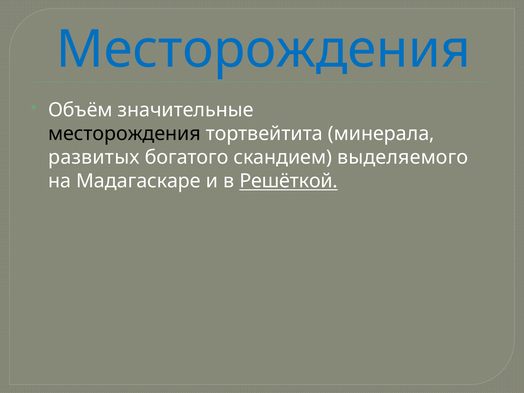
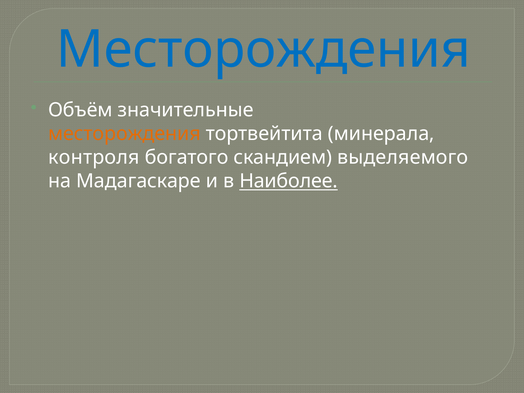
месторождения colour: black -> orange (124, 134)
развитых: развитых -> контроля (94, 157)
Решёткой: Решёткой -> Наиболее (289, 181)
